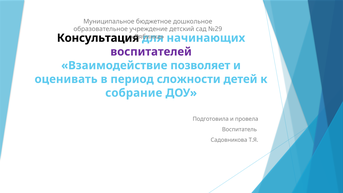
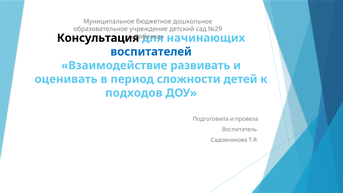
воспитателей colour: purple -> blue (151, 52)
позволяет: позволяет -> развивать (200, 65)
собрание: собрание -> подходов (134, 93)
